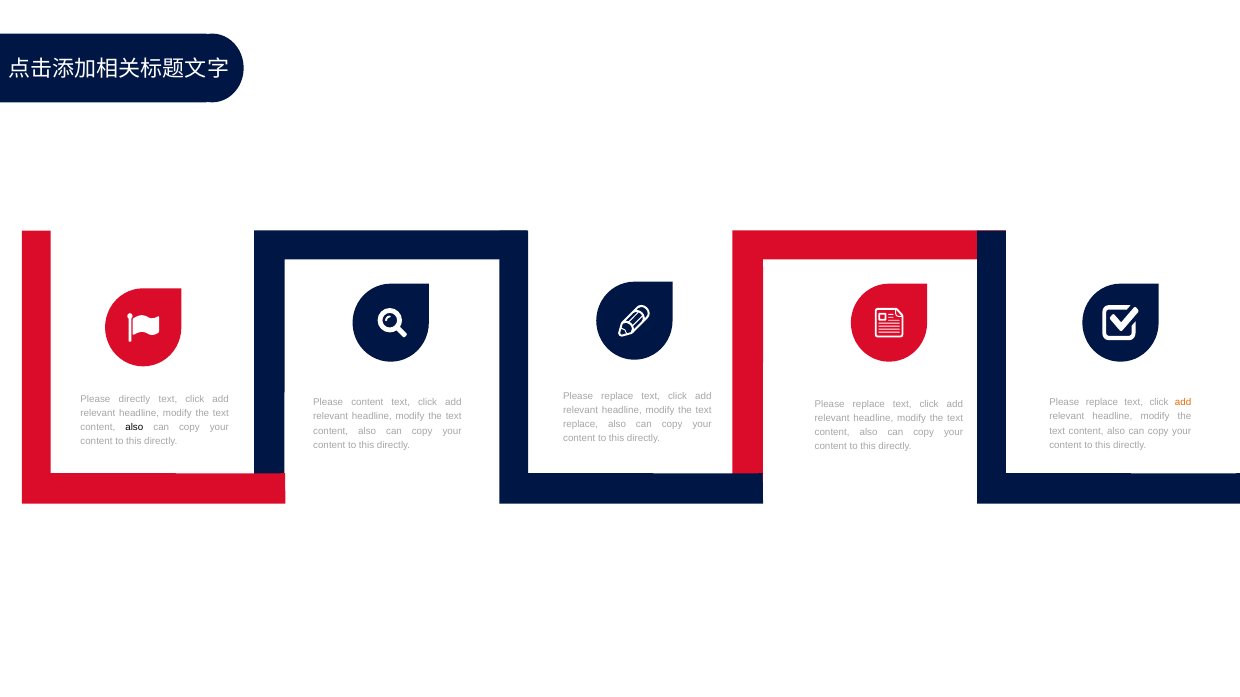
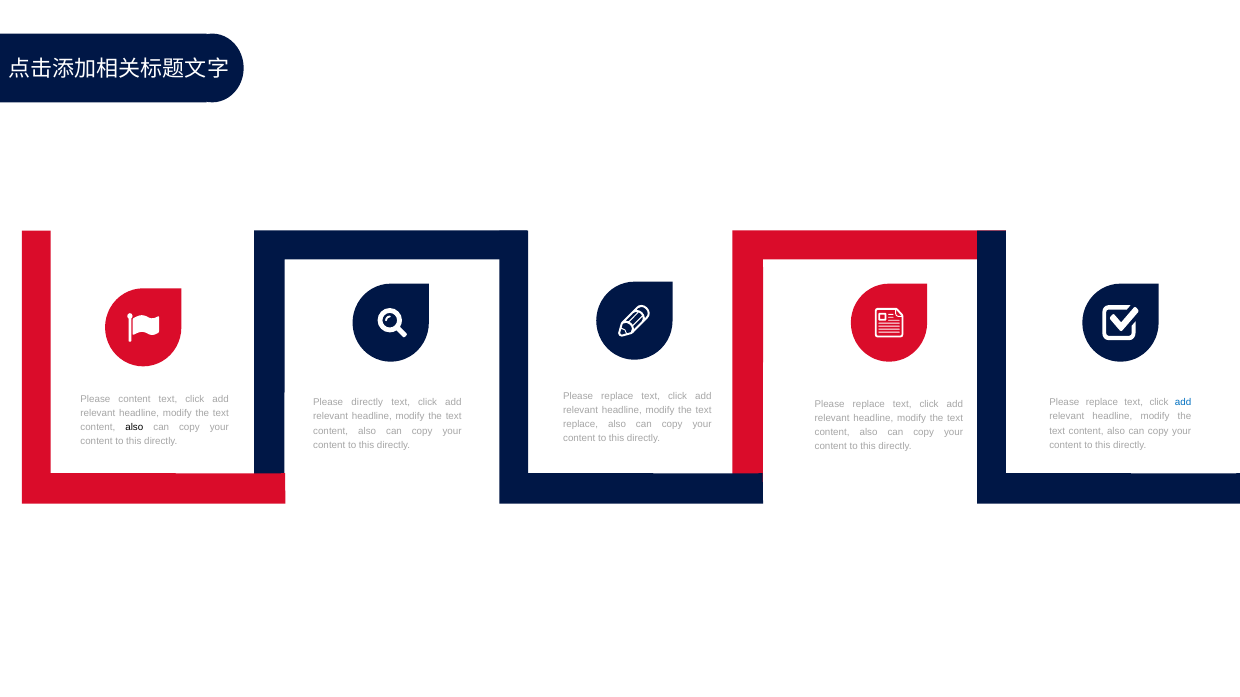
Please directly: directly -> content (135, 400)
Please content: content -> directly (367, 403)
add colour: orange -> blue (1183, 403)
